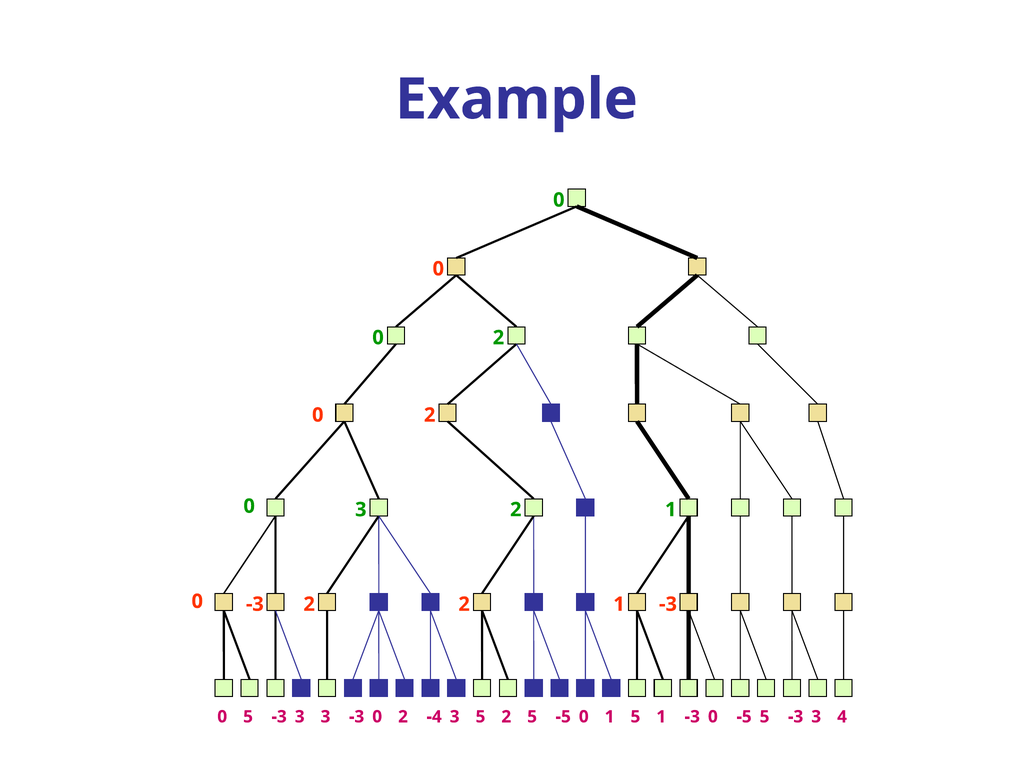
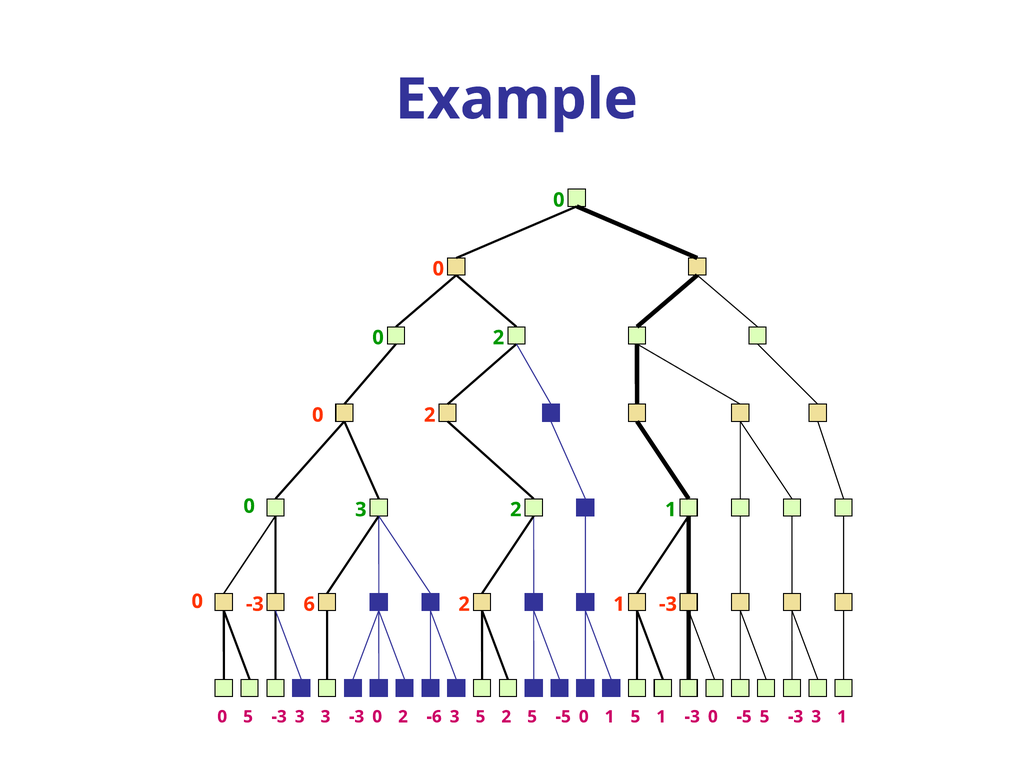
0 -3 2: 2 -> 6 (309, 605)
-4: -4 -> -6 (434, 717)
3 4: 4 -> 1 (842, 717)
